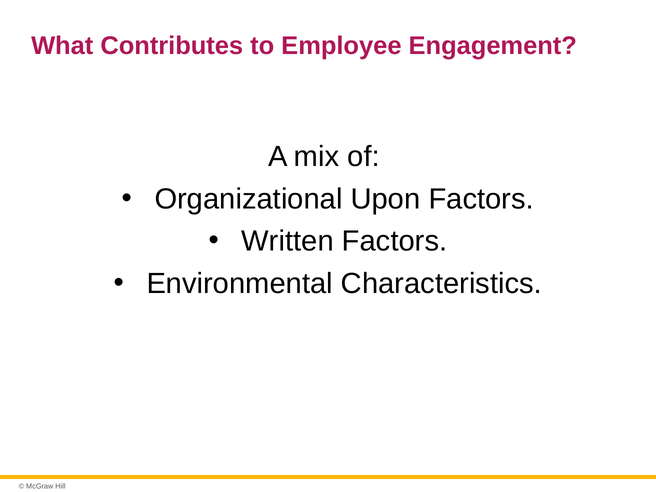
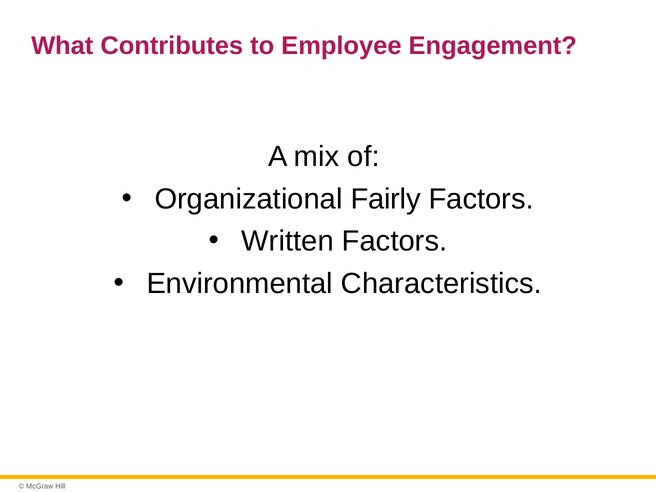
Upon: Upon -> Fairly (386, 199)
